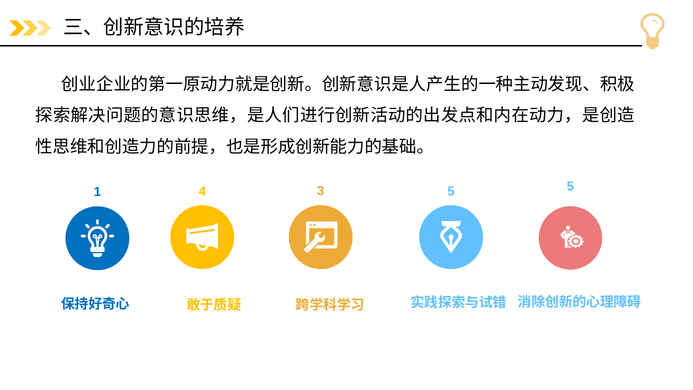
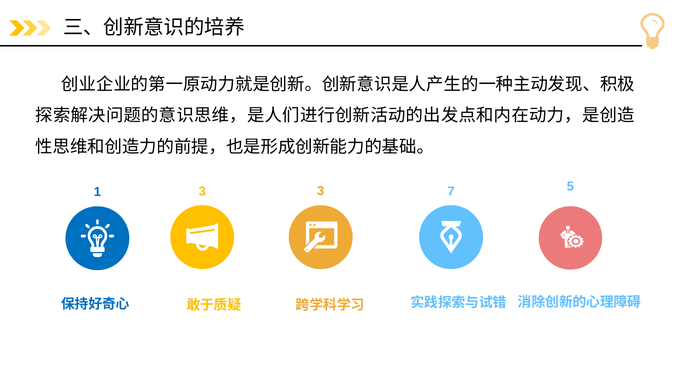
1 4: 4 -> 3 (202, 191)
3 5: 5 -> 7 (451, 191)
